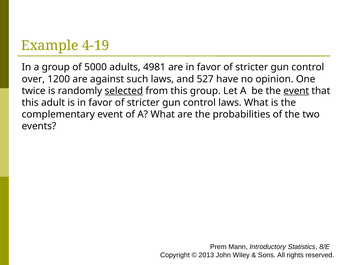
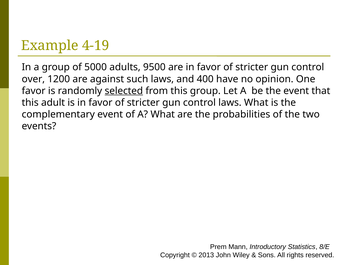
4981: 4981 -> 9500 (154, 67)
527: 527 -> 400 (205, 79)
twice: twice -> favor (34, 91)
event underline: present -> none (296, 91)
